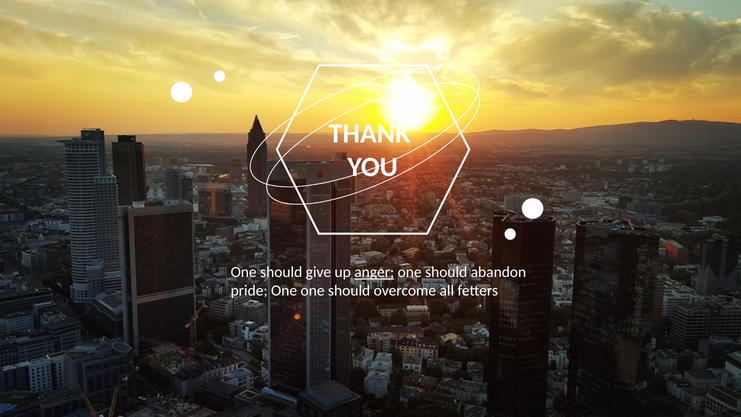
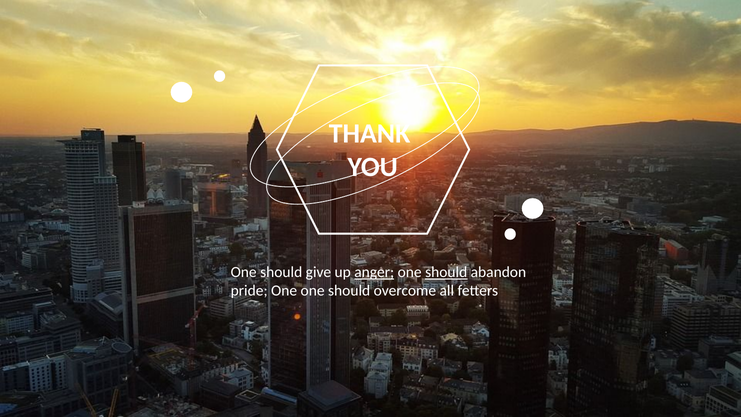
should underline: none -> present (446, 272)
